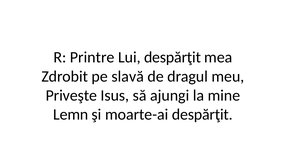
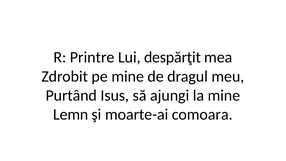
pe slavă: slavă -> mine (128, 76)
Priveşte: Priveşte -> Purtând (71, 95)
moarte-ai despărţit: despărţit -> comoara (202, 114)
